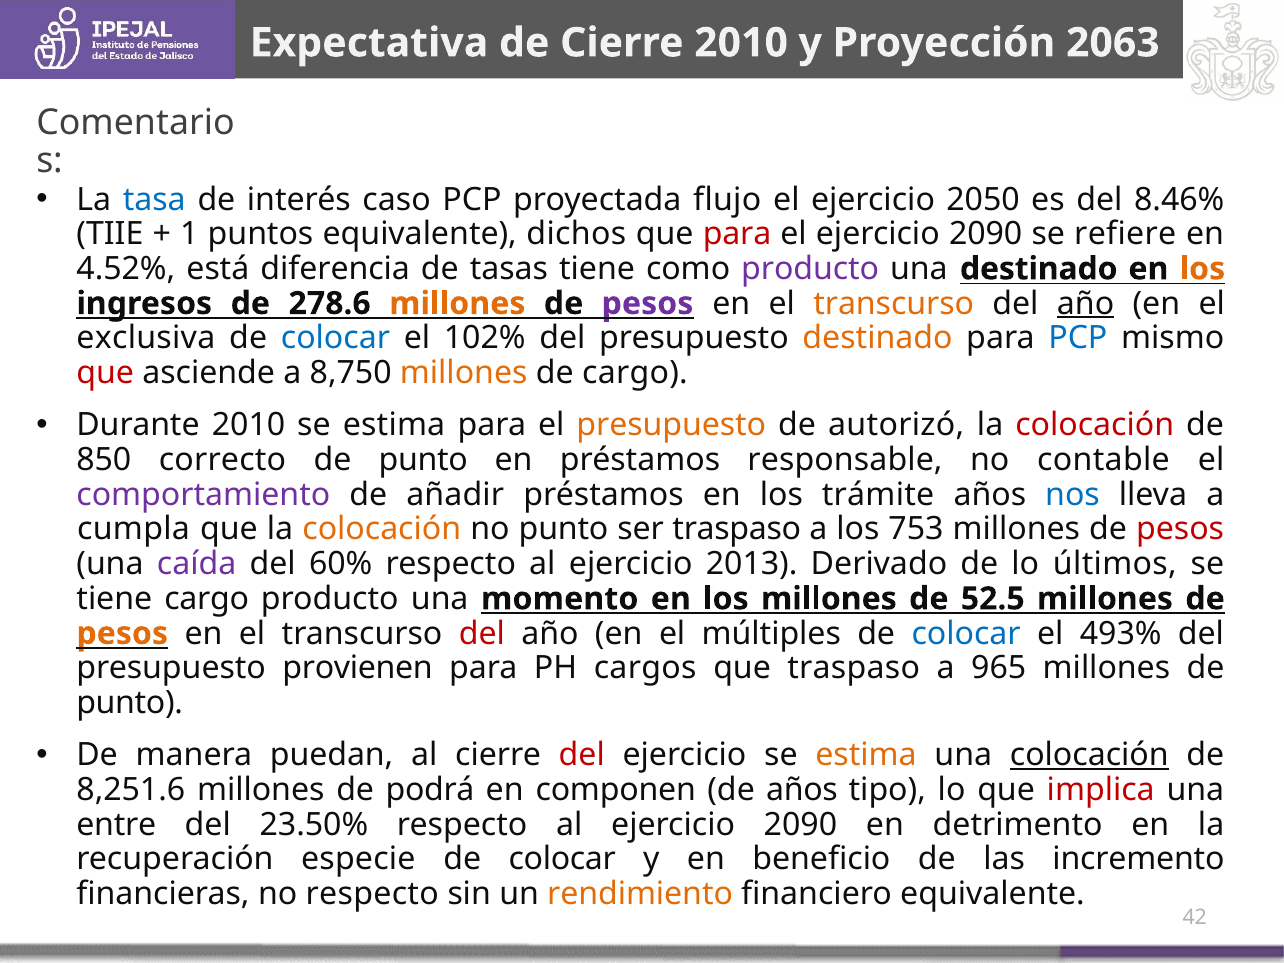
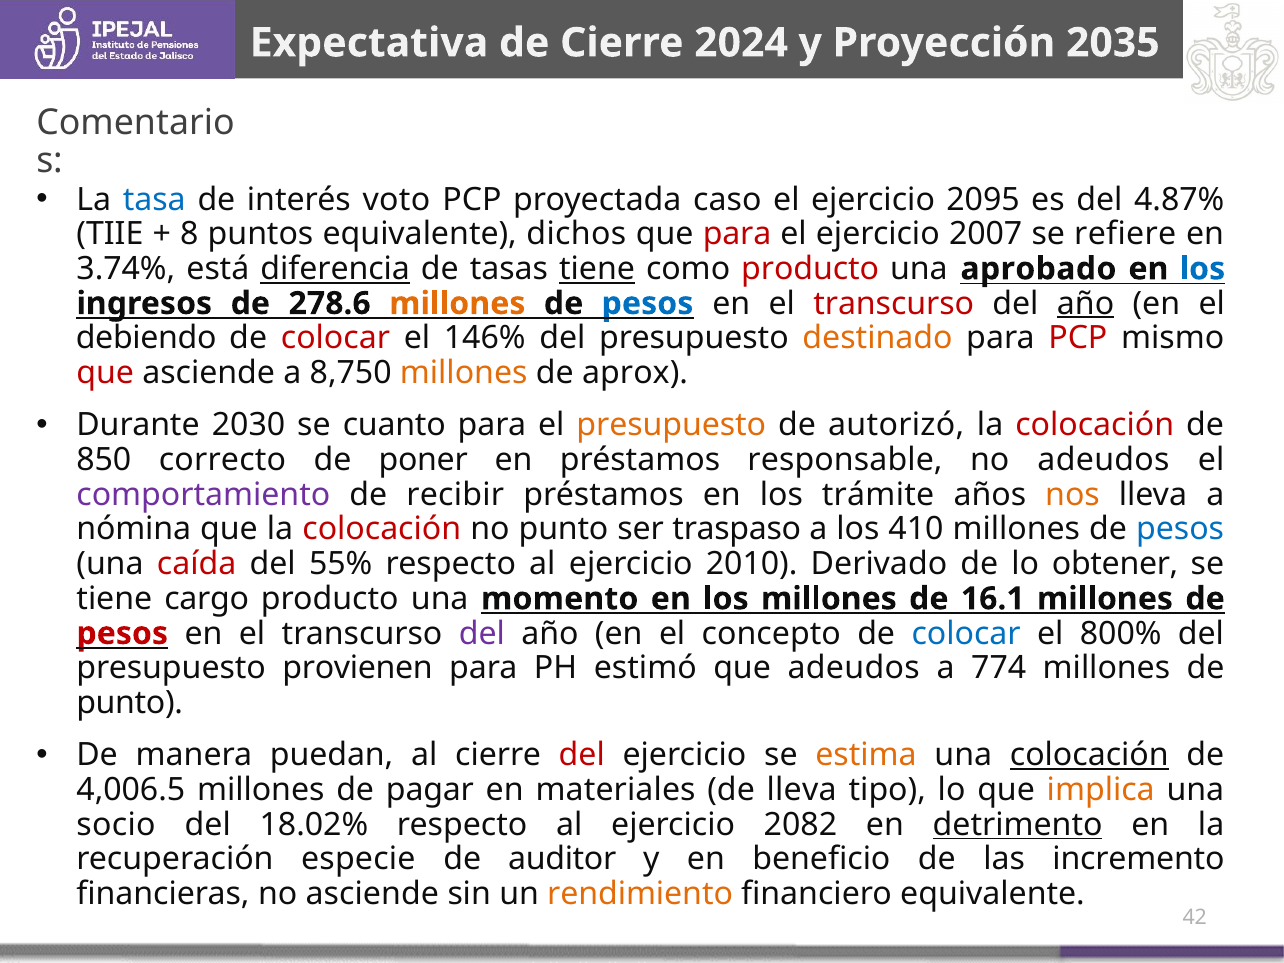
Cierre 2010: 2010 -> 2024 (741, 43)
2063: 2063 -> 2035 (1113, 43)
caso: caso -> voto (396, 199)
flujo: flujo -> caso (727, 199)
2050: 2050 -> 2095 (983, 199)
8.46%: 8.46% -> 4.87% (1179, 199)
1: 1 -> 8 (189, 234)
el ejercicio 2090: 2090 -> 2007 (986, 234)
4.52%: 4.52% -> 3.74% (126, 269)
diferencia underline: none -> present (335, 269)
tiene underline: none -> present (597, 269)
producto colour: purple -> red (810, 269)
una destinado: destinado -> aprobado (1038, 269)
los colour: orange -> blue (1202, 269)
pesos colour: purple -> blue (647, 303)
transcurso colour: orange -> red (894, 303)
exclusiva: exclusiva -> debiendo (146, 338)
colocar colour: blue -> red (335, 338)
102%: 102% -> 146% (485, 338)
PCP colour: blue -> red (1078, 338)
de cargo: cargo -> aprox (635, 373)
Durante 2010: 2010 -> 2030 (249, 425)
estima: estima -> cuanto (394, 425)
punto: punto -> poner (423, 460)
no contable: contable -> adeudos (1104, 460)
añadir: añadir -> recibir (455, 495)
nos colour: blue -> orange (1072, 495)
cumpla: cumpla -> nómina (134, 529)
colocación colour: orange -> red (382, 529)
753: 753 -> 410 (916, 529)
pesos colour: red -> blue (1180, 529)
caída colour: purple -> red (197, 564)
60%: 60% -> 55% (341, 564)
2013: 2013 -> 2010 (752, 564)
últimos: últimos -> obtener (1115, 564)
52.5: 52.5 -> 16.1 (993, 599)
pesos colour: orange -> red (122, 633)
del colour: red -> purple (482, 633)
múltiples: múltiples -> concepto (771, 633)
493%: 493% -> 800% (1121, 633)
cargos: cargos -> estimó (645, 668)
que traspaso: traspaso -> adeudos (854, 668)
965: 965 -> 774 (999, 668)
8,251.6: 8,251.6 -> 4,006.5 (131, 790)
podrá: podrá -> pagar (430, 790)
componen: componen -> materiales (616, 790)
de años: años -> lleva (802, 790)
implica colour: red -> orange (1101, 790)
entre: entre -> socio (116, 825)
23.50%: 23.50% -> 18.02% (314, 825)
al ejercicio 2090: 2090 -> 2082 (800, 825)
detrimento underline: none -> present (1018, 825)
colocar: colocar -> auditor (562, 859)
no respecto: respecto -> asciende (372, 894)
